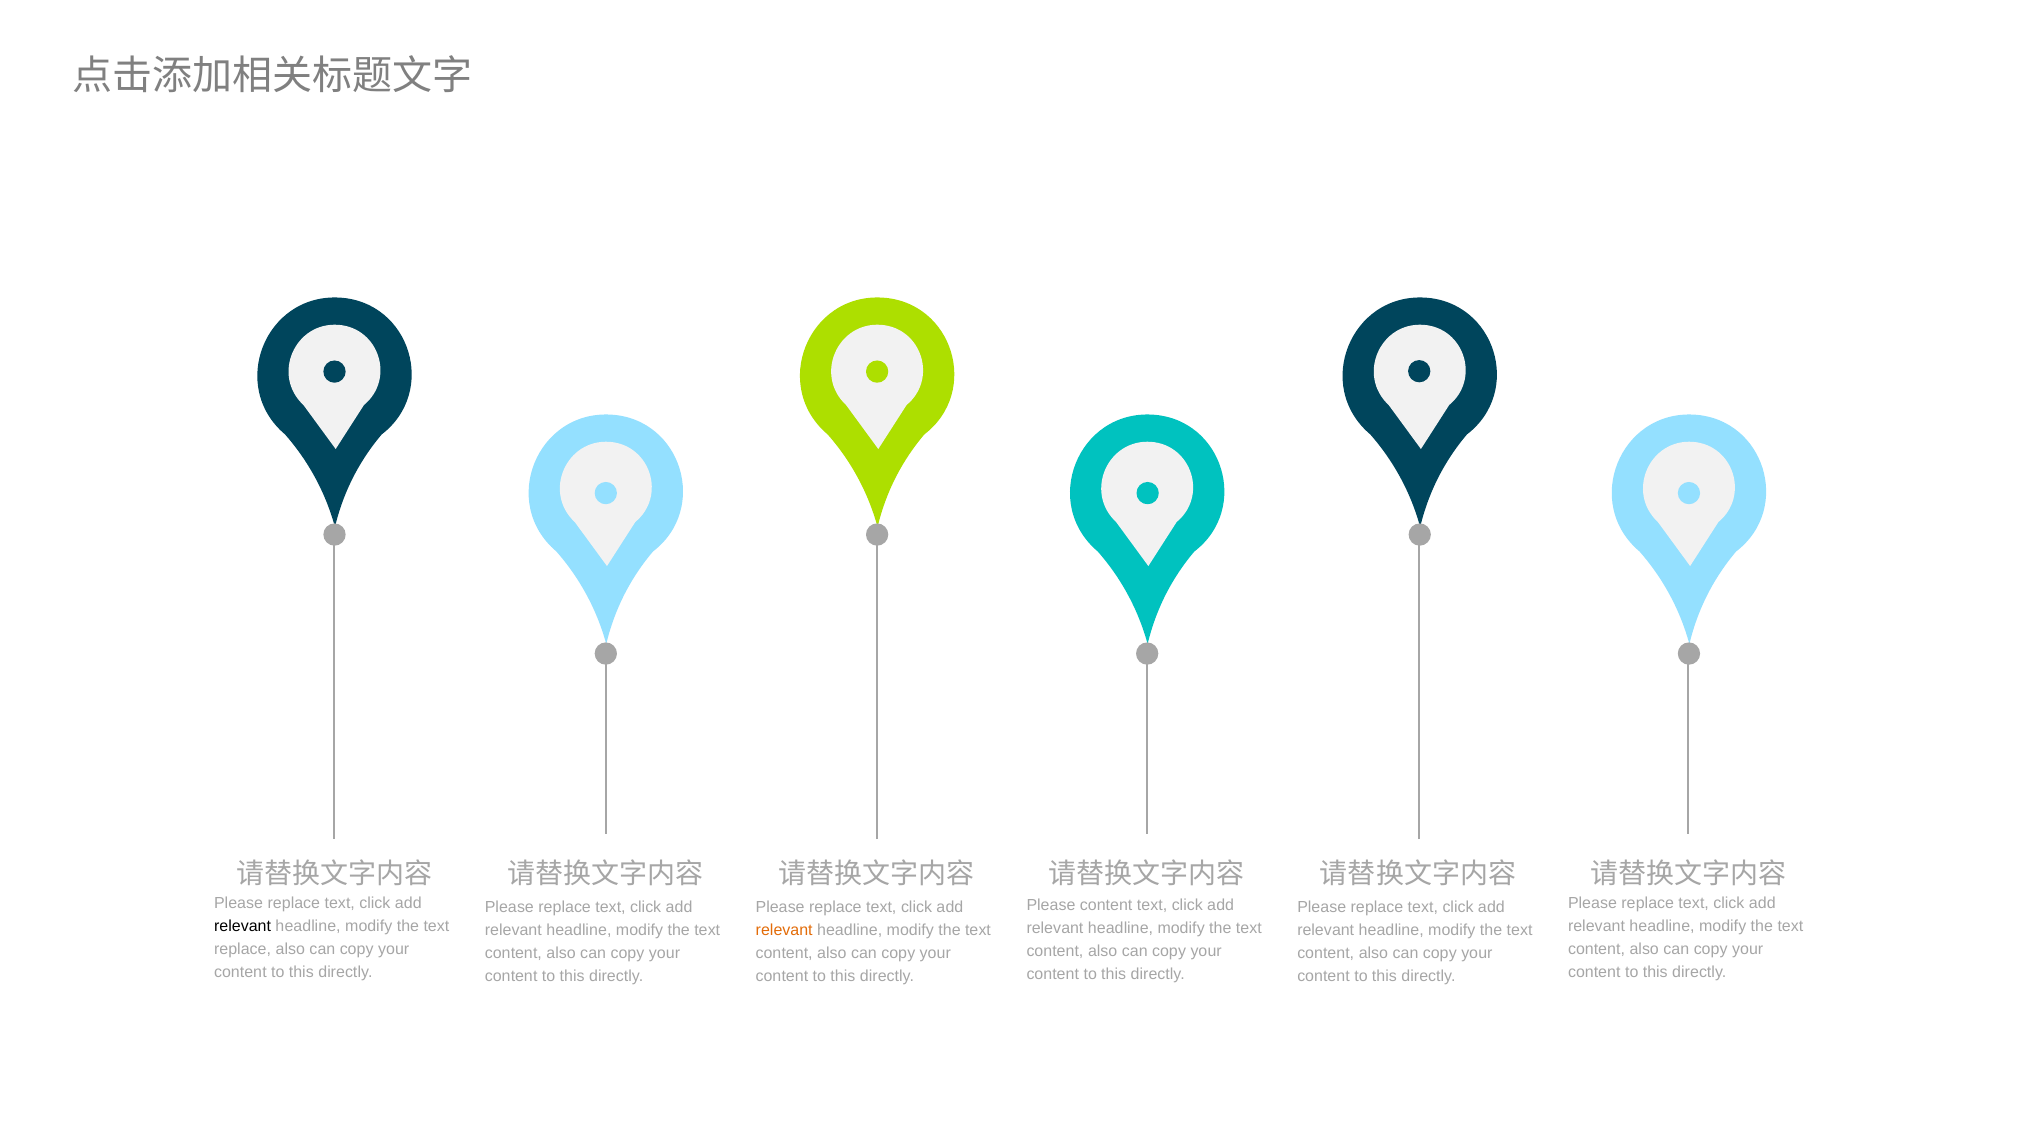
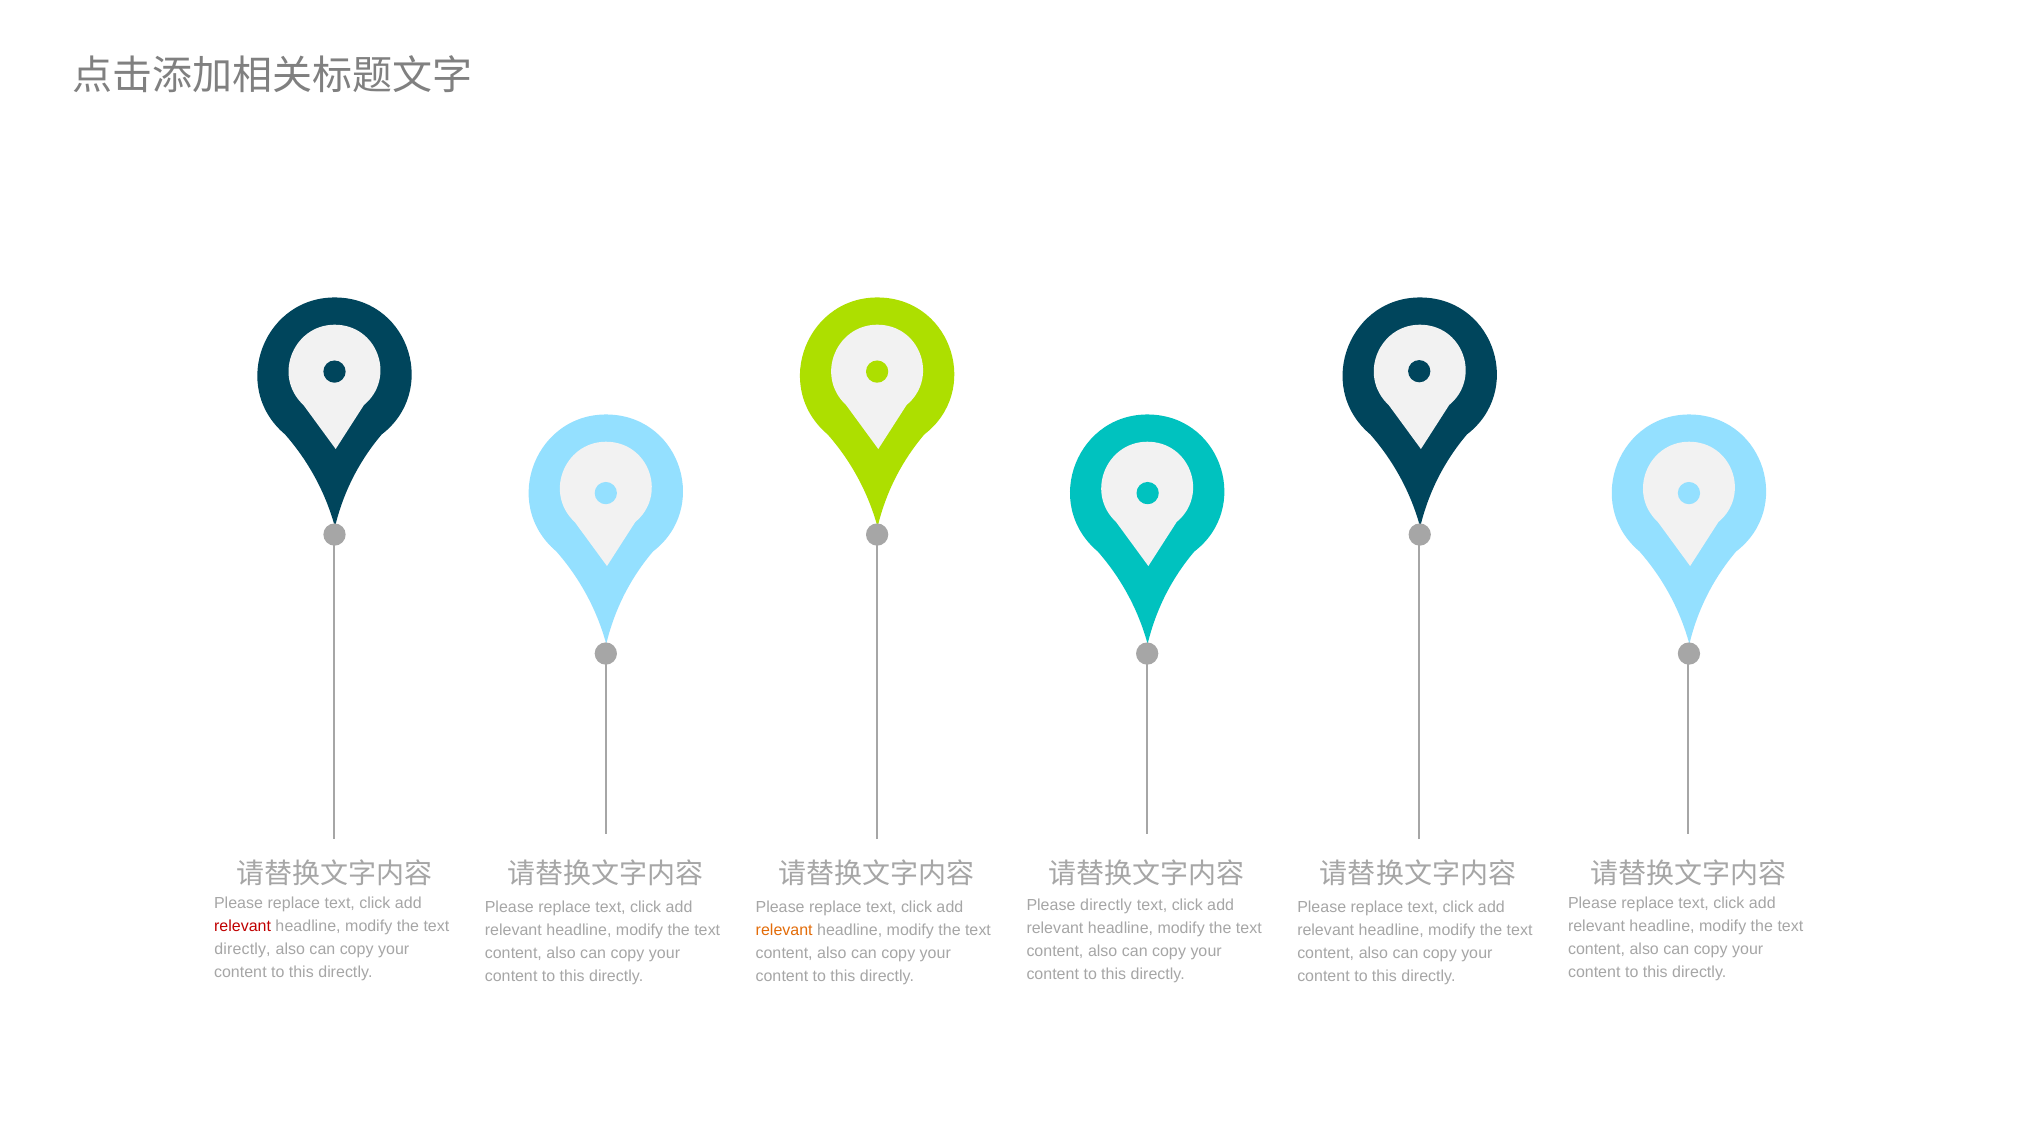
Please content: content -> directly (1106, 906)
relevant colour: black -> red (243, 926)
replace: replace -> directly (242, 949)
